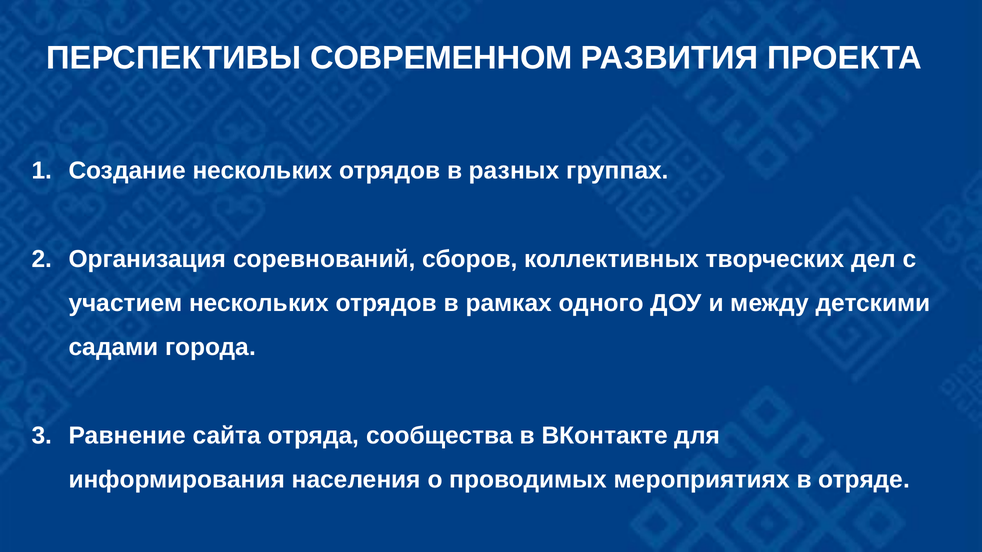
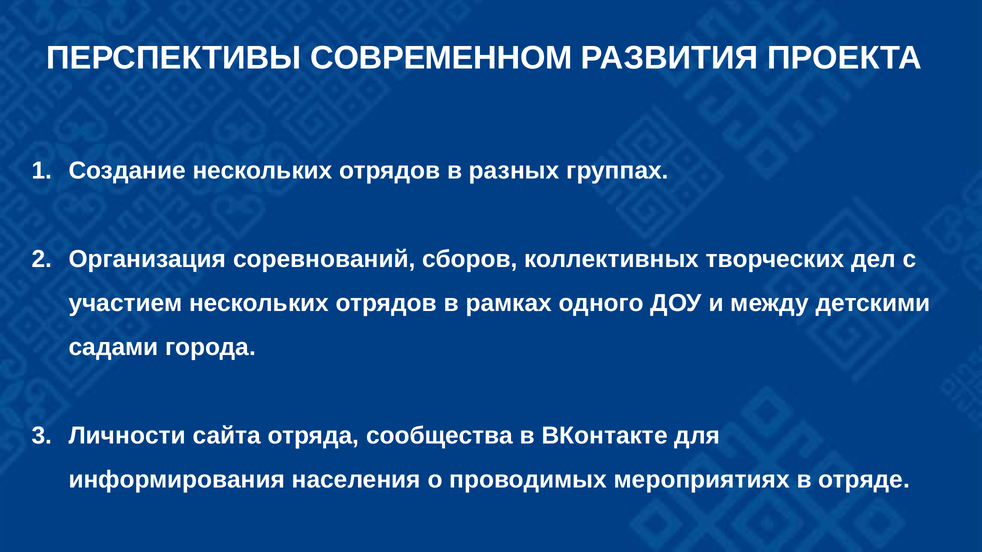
Равнение: Равнение -> Личности (127, 436)
